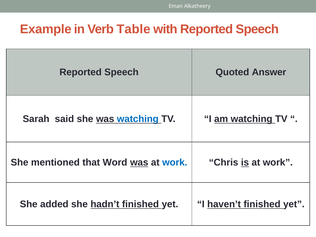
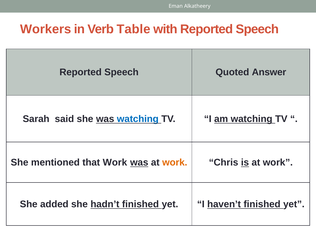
Example: Example -> Workers (46, 29)
that Word: Word -> Work (115, 162)
work colour: blue -> orange (175, 162)
